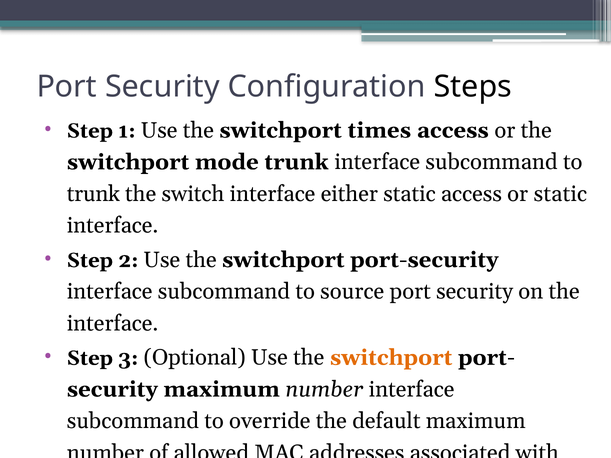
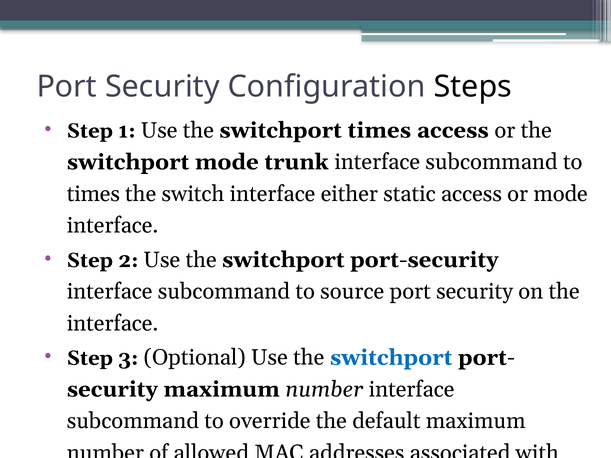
trunk: trunk -> times (93, 194)
or static: static -> mode (561, 194)
switchport colour: orange -> blue (391, 358)
